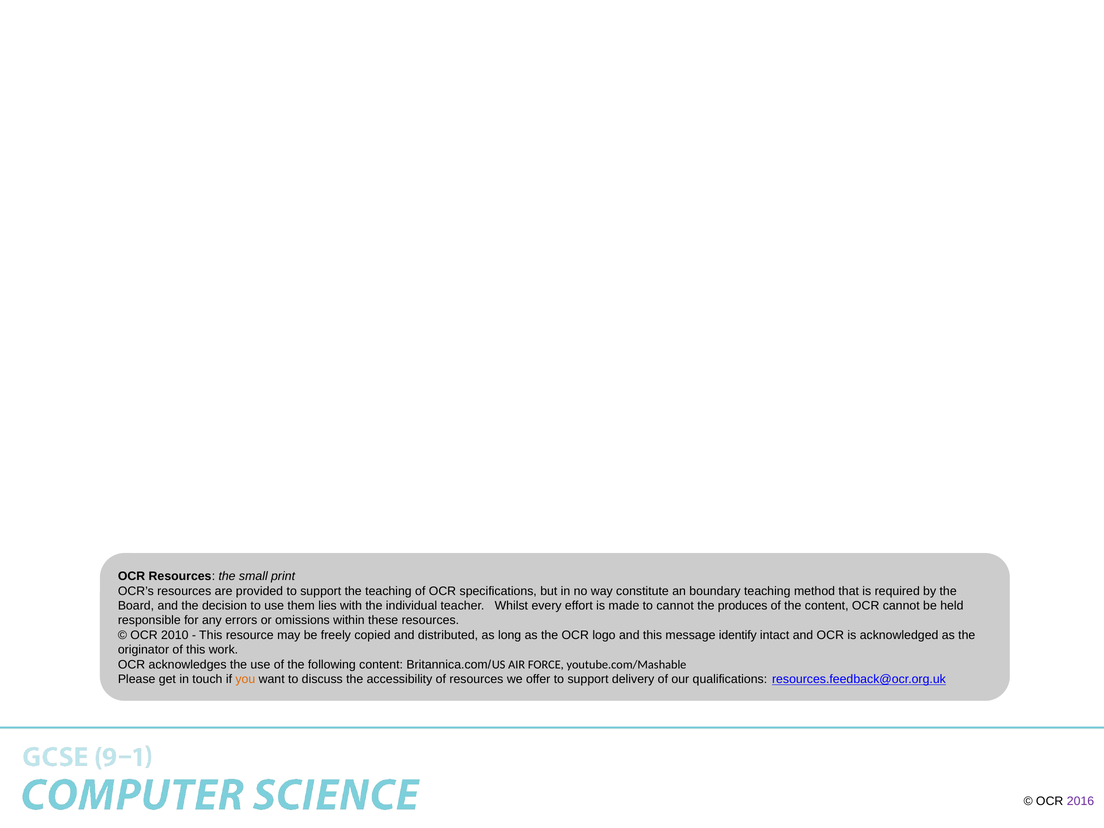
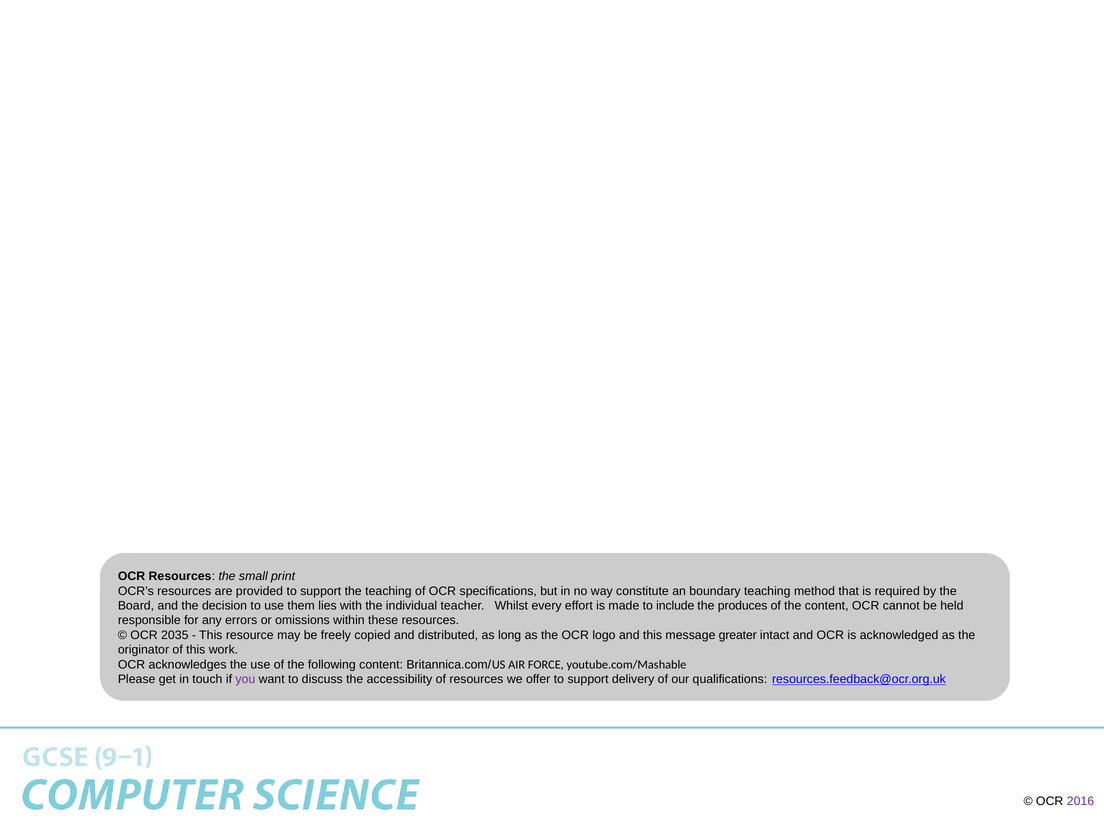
to cannot: cannot -> include (675, 606)
2010: 2010 -> 2035 (175, 635)
identify: identify -> greater (738, 635)
you colour: orange -> purple (245, 679)
